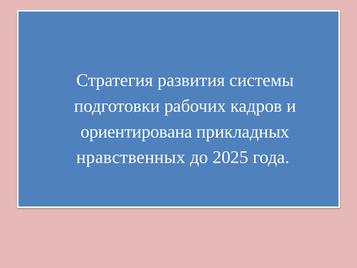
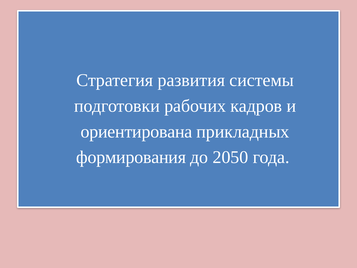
нравственных: нравственных -> формирования (131, 157)
2025: 2025 -> 2050 (230, 157)
